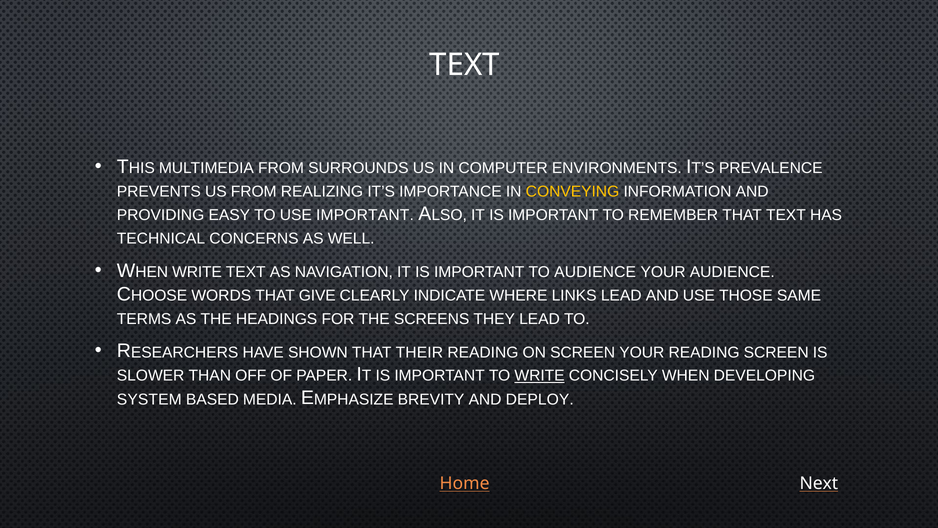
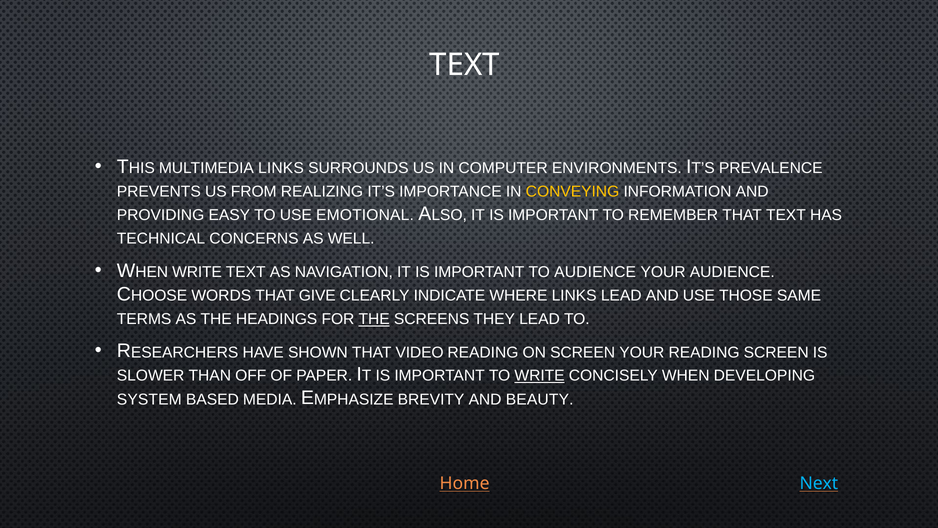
MULTIMEDIA FROM: FROM -> LINKS (281, 168)
USE IMPORTANT: IMPORTANT -> EMOTIONAL (365, 215)
THE underline: none -> present (374, 319)
THEIR: THEIR -> VIDEO (420, 352)
DEPLOY: DEPLOY -> BEAUTY (540, 399)
Next colour: white -> light blue (819, 483)
